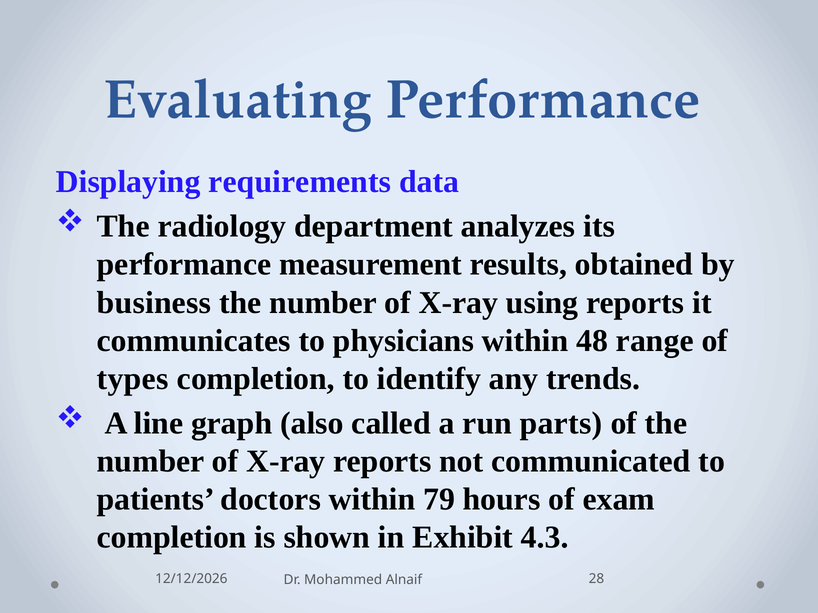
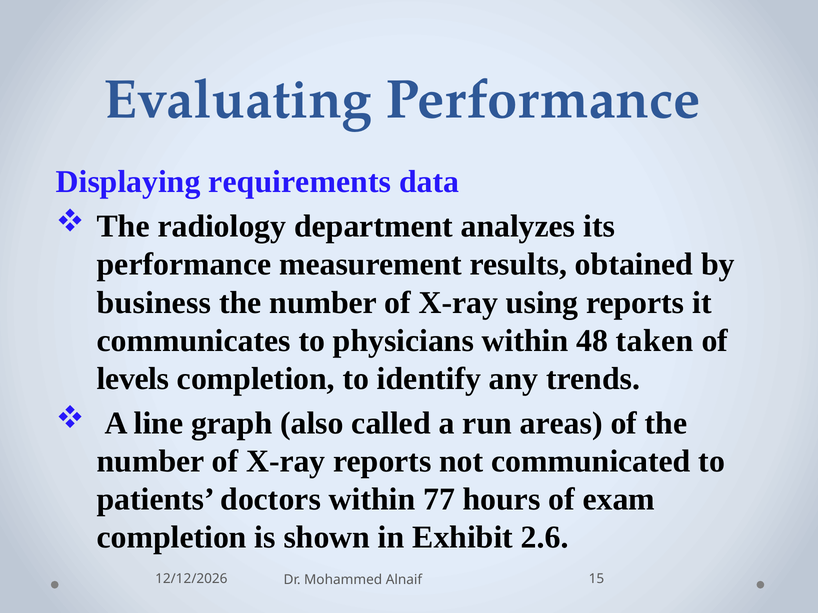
range: range -> taken (655, 341)
types: types -> levels (133, 379)
parts: parts -> areas (561, 423)
79: 79 -> 77 (439, 500)
4.3: 4.3 -> 2.6 (545, 538)
28: 28 -> 15 (596, 579)
